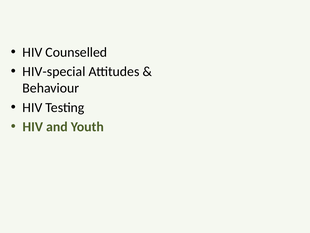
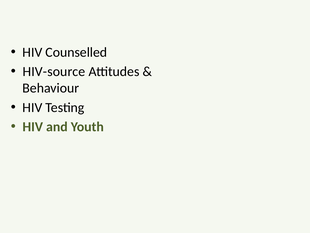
HIV-special: HIV-special -> HIV-source (54, 71)
